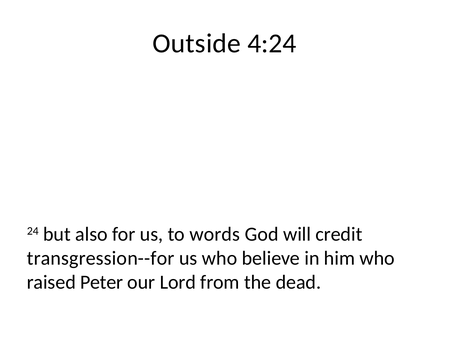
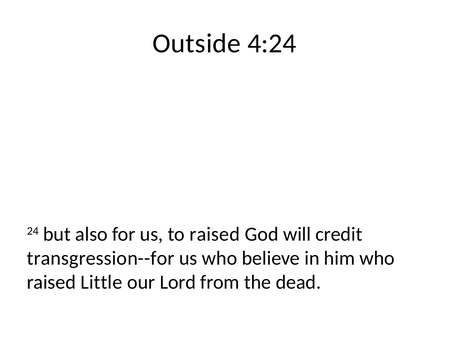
to words: words -> raised (215, 234)
Peter: Peter -> Little (101, 282)
